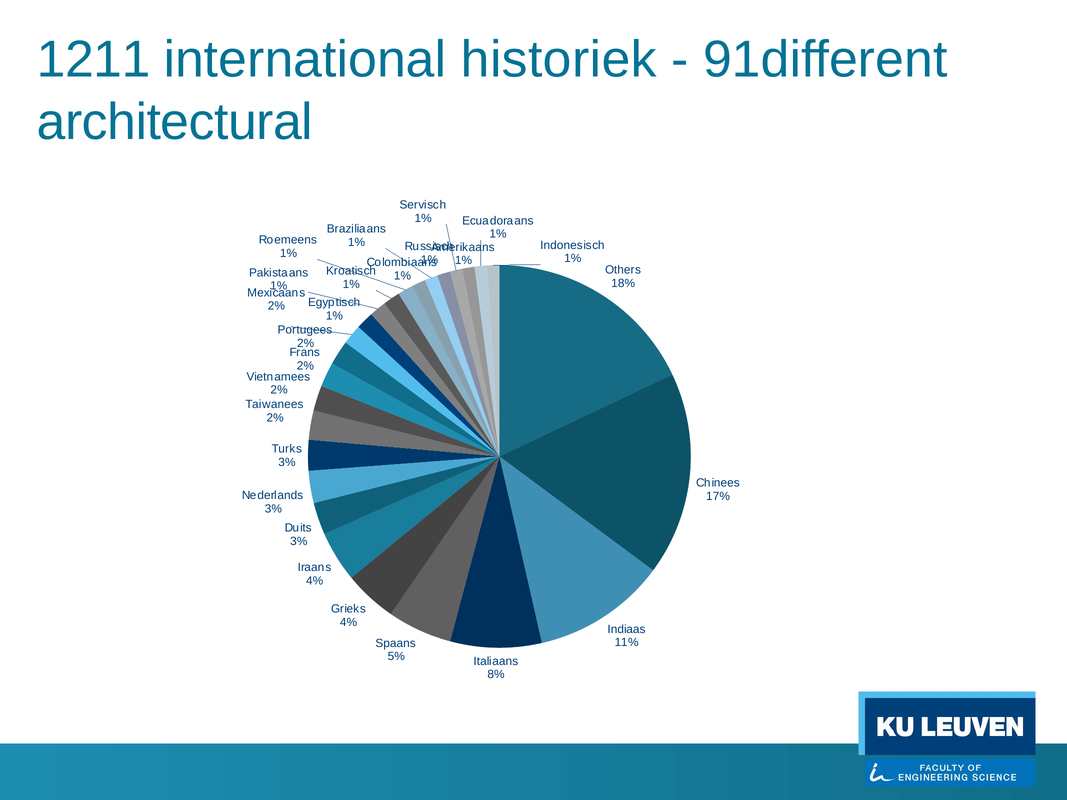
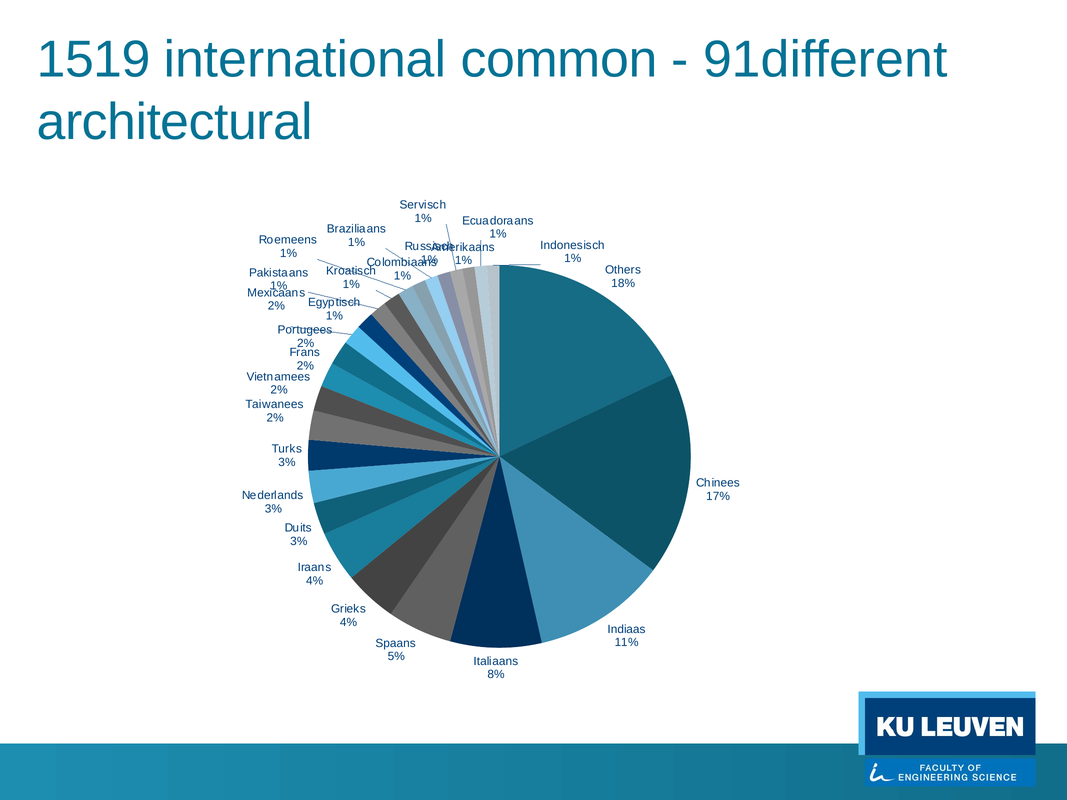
1211: 1211 -> 1519 (94, 60)
historiek: historiek -> common (559, 60)
